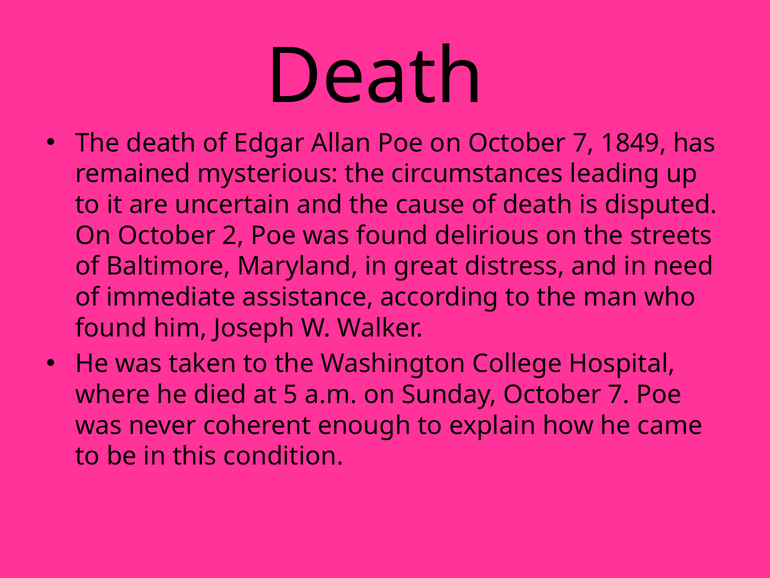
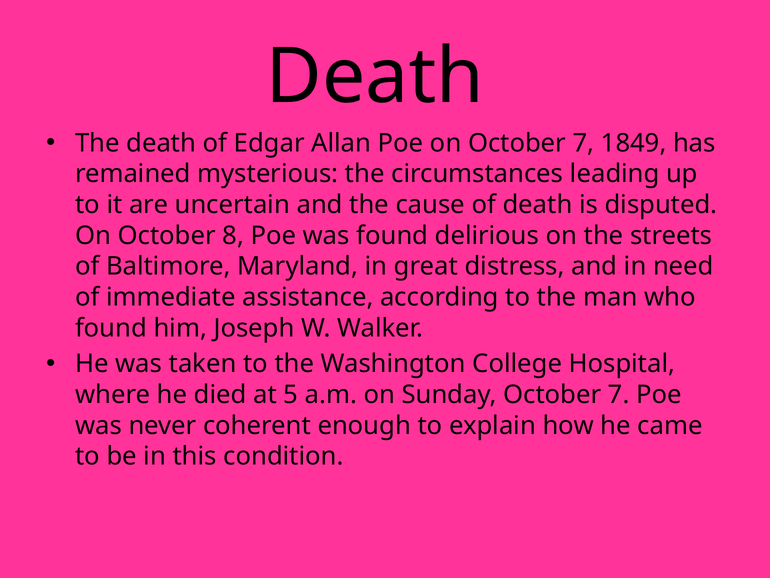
2: 2 -> 8 (233, 235)
